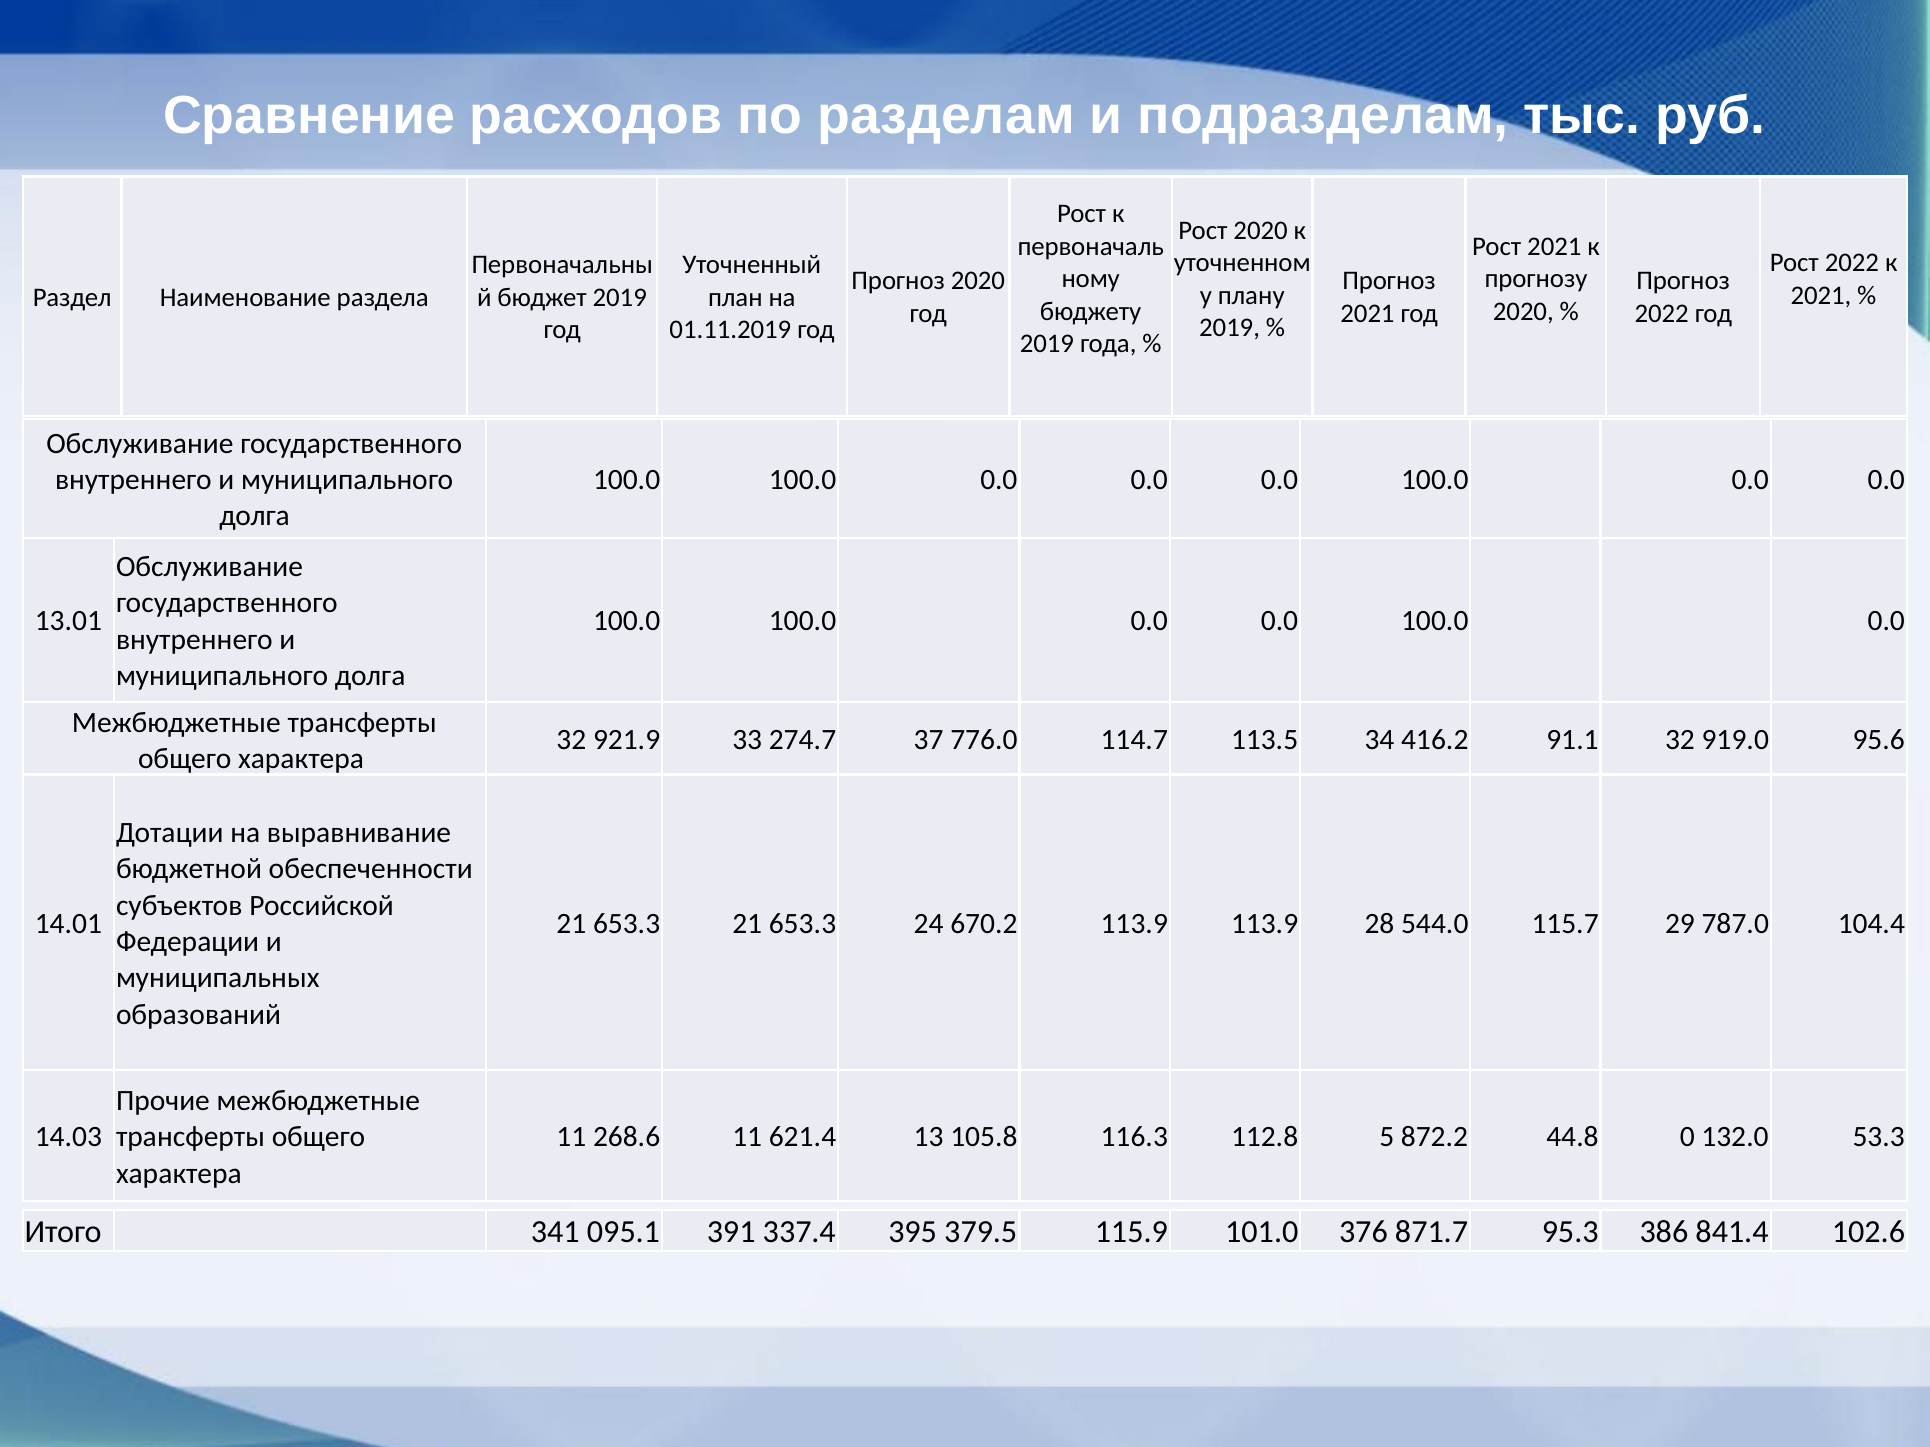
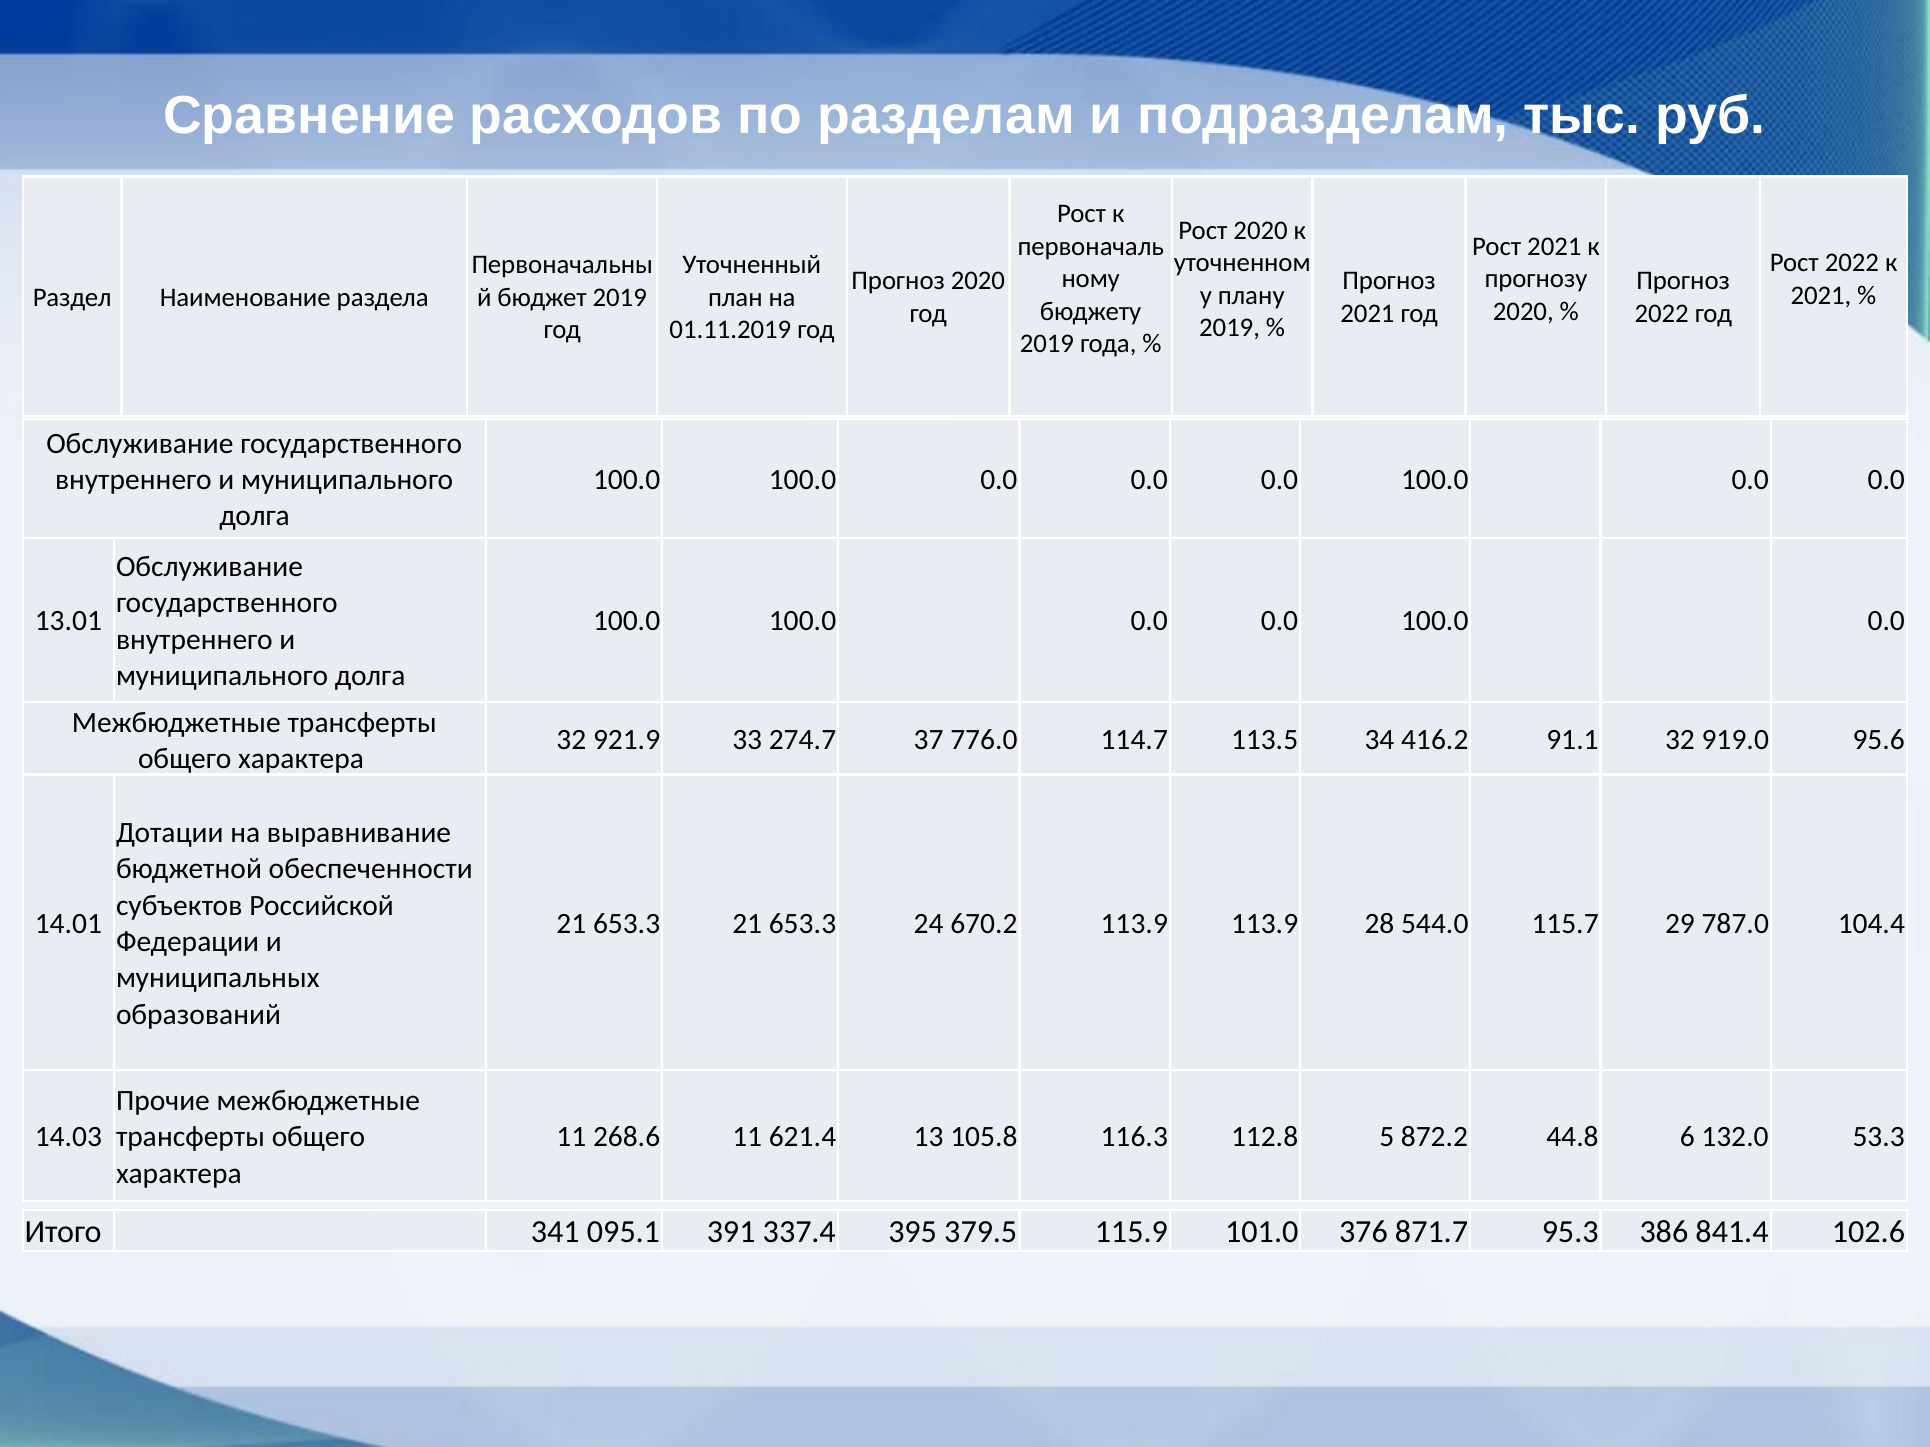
0: 0 -> 6 (1687, 1137)
